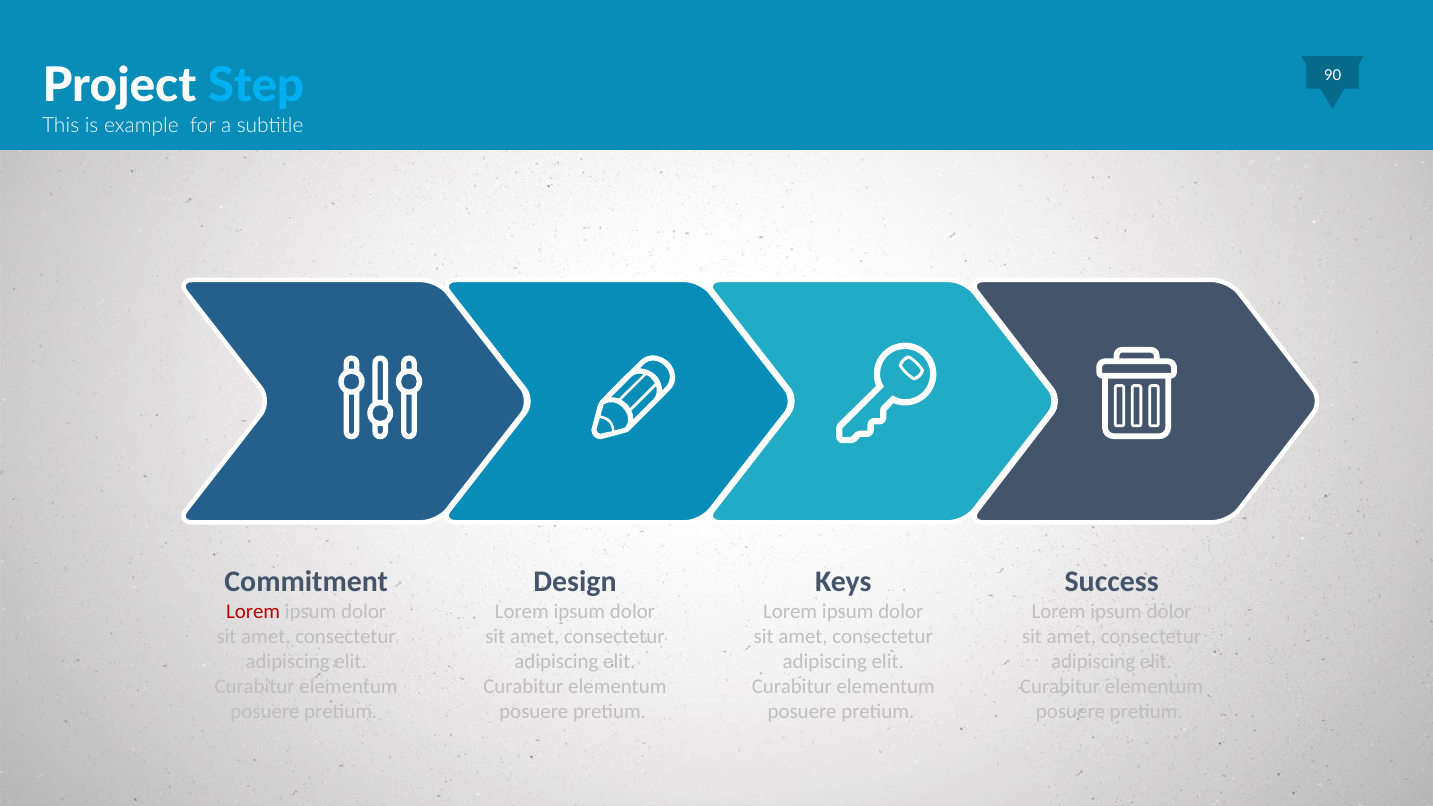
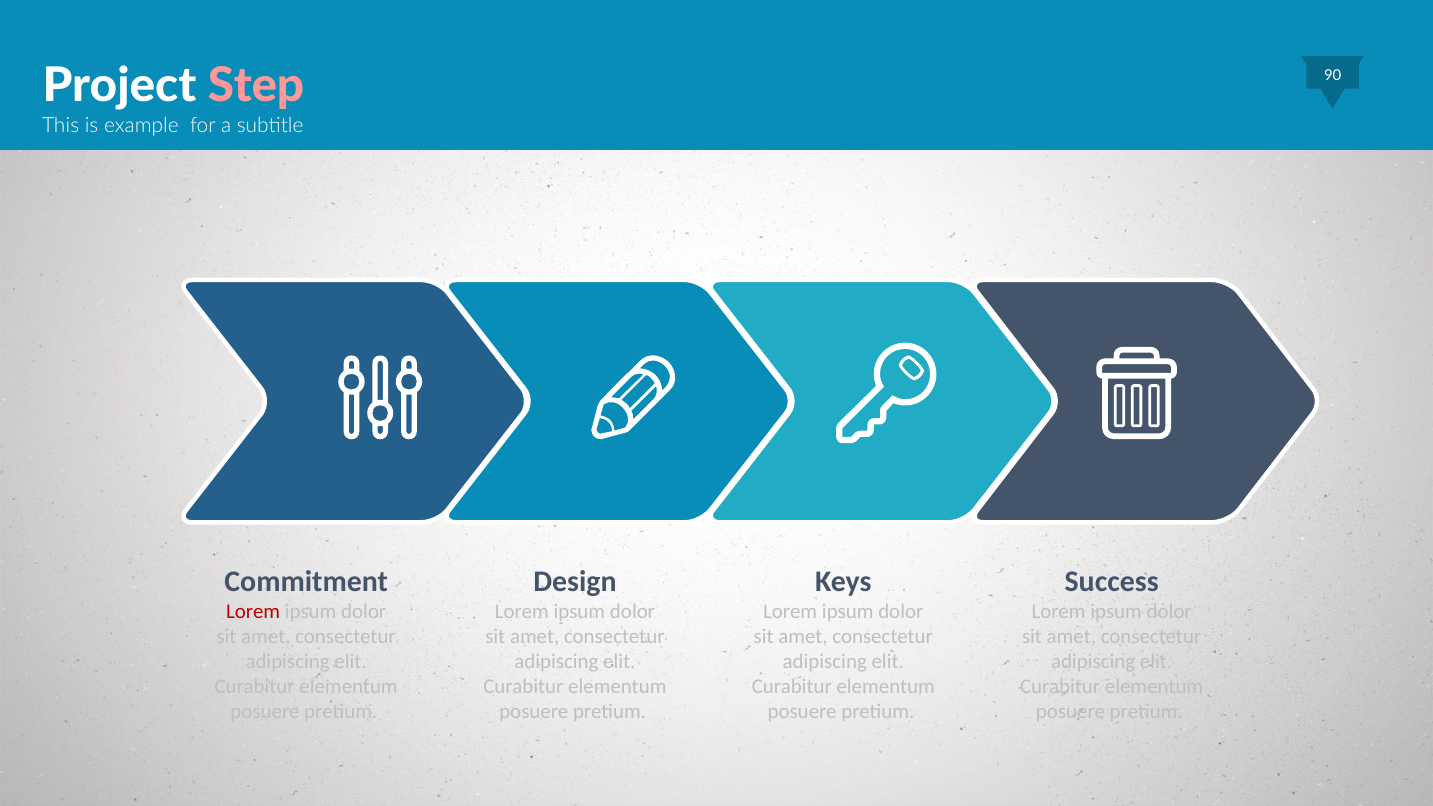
Step colour: light blue -> pink (256, 85)
